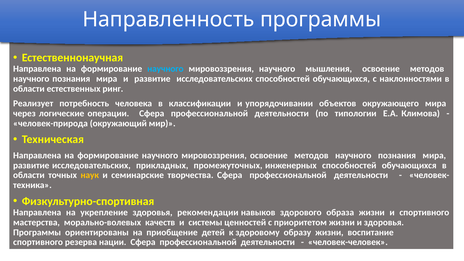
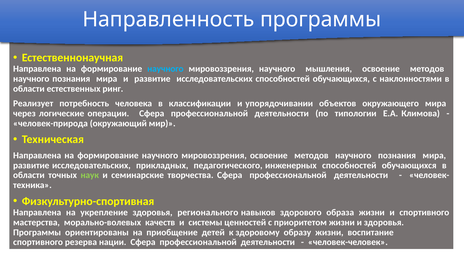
промежуточных: промежуточных -> педагогического (228, 165)
наук colour: yellow -> light green (90, 175)
рекомендации: рекомендации -> регионального (208, 212)
